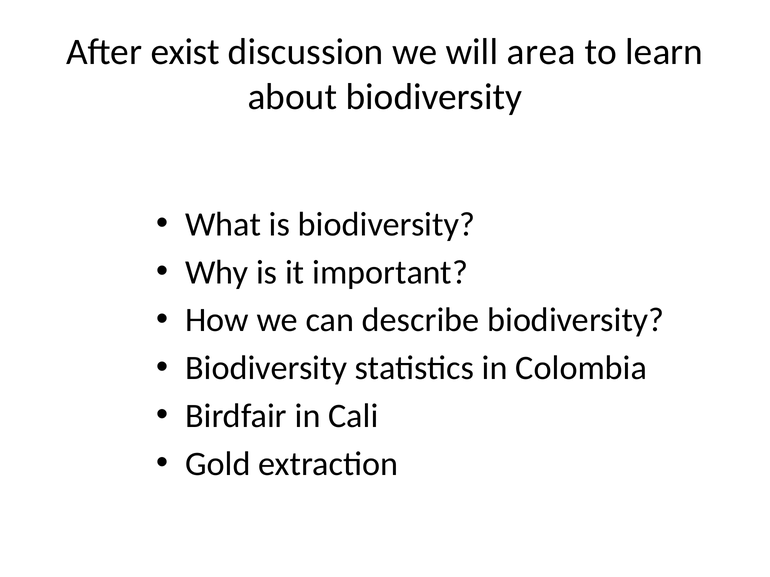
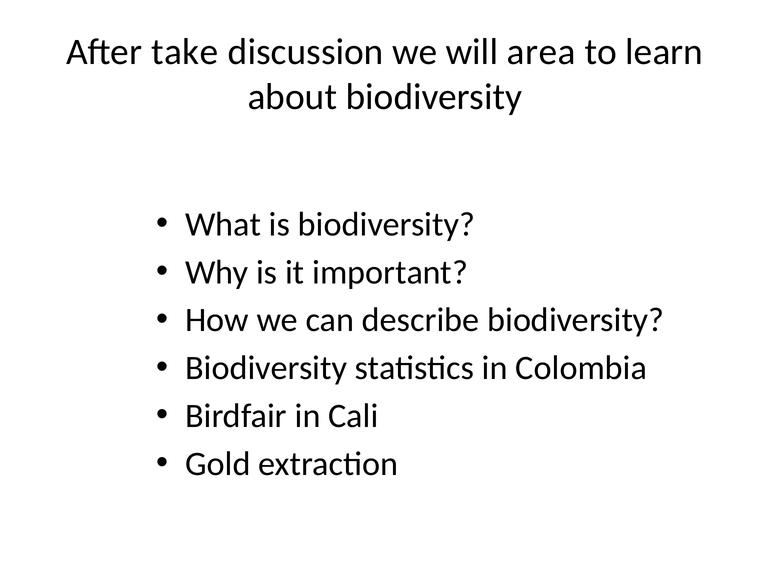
exist: exist -> take (185, 52)
